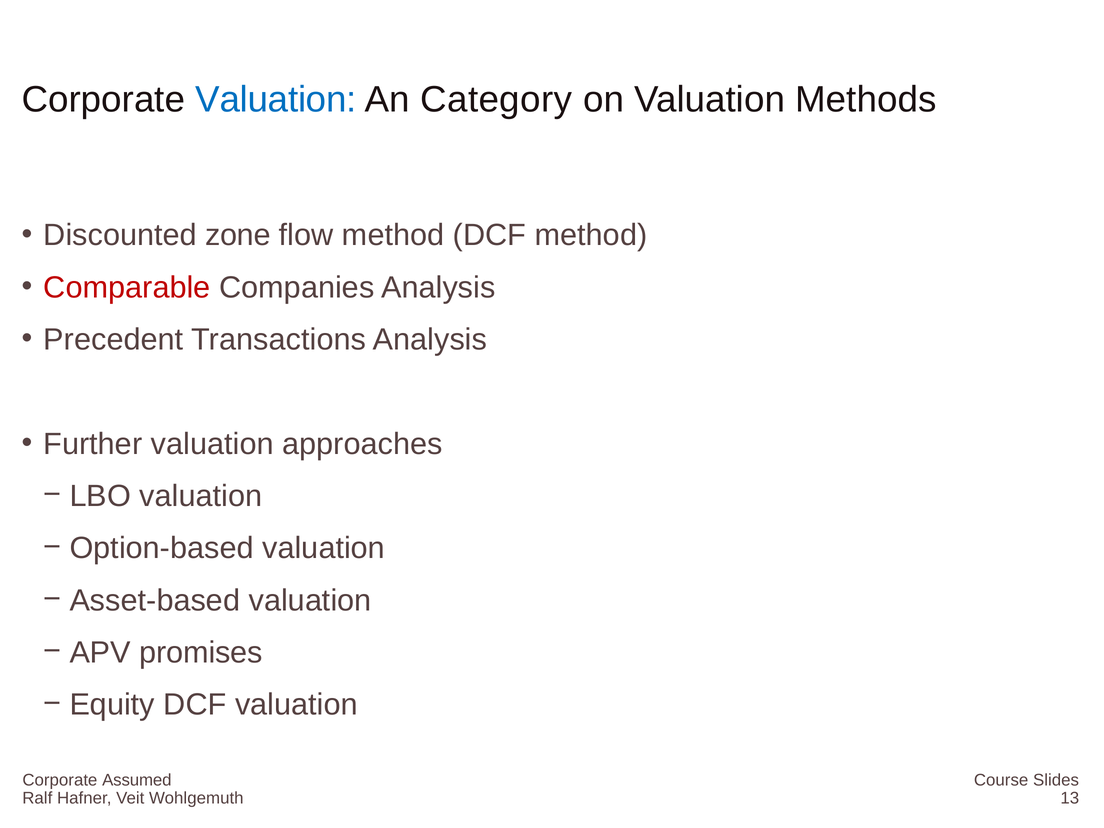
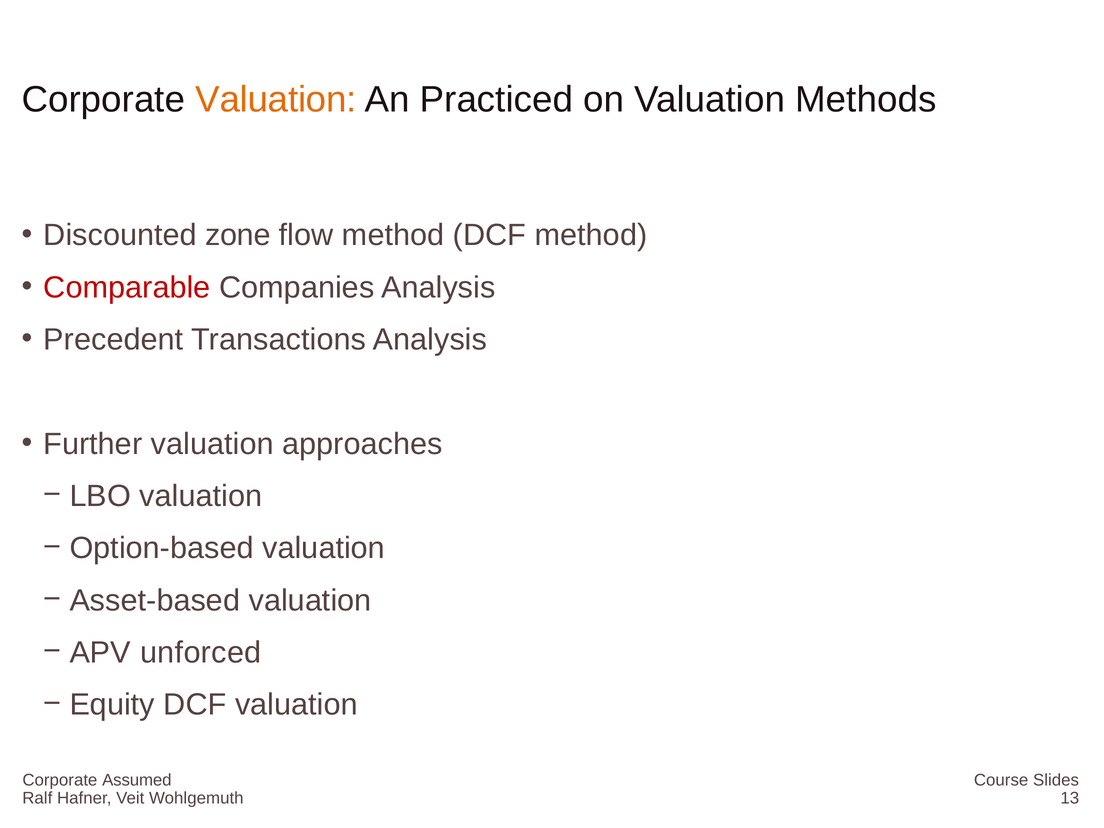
Valuation colour: blue -> orange (276, 100)
Category: Category -> Practiced (496, 100)
promises: promises -> unforced (201, 653)
